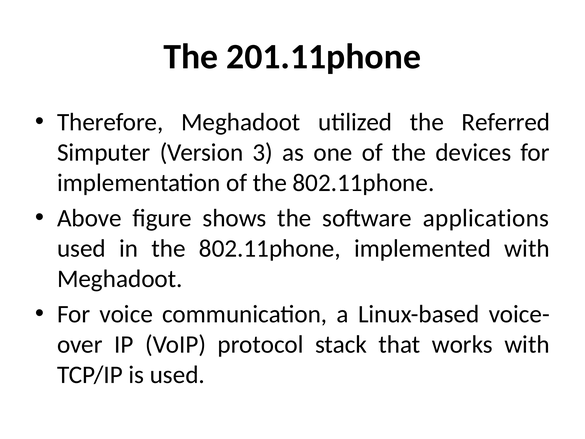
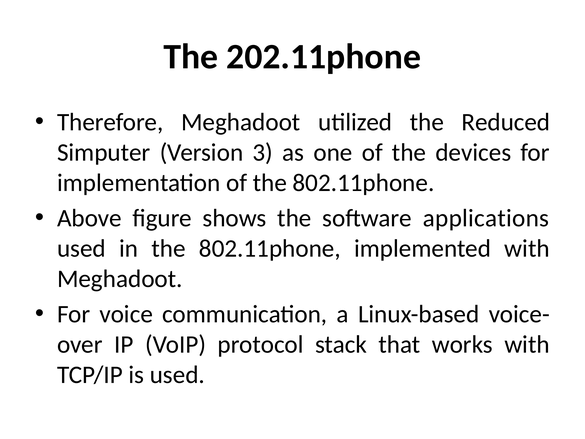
201.11phone: 201.11phone -> 202.11phone (324, 57)
Referred: Referred -> Reduced (506, 122)
